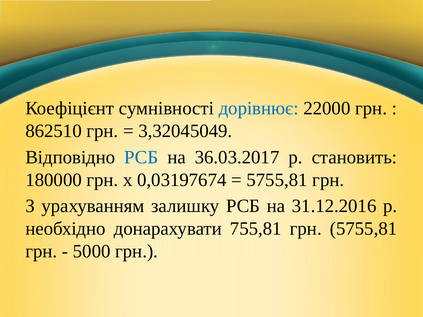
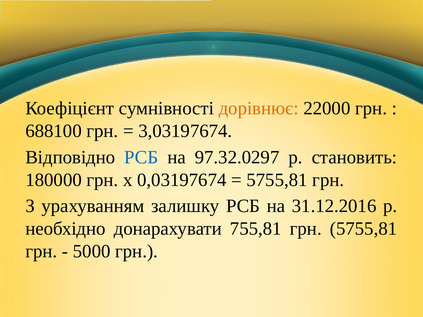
дорівнює colour: blue -> orange (259, 108)
862510: 862510 -> 688100 (54, 131)
3,32045049: 3,32045049 -> 3,03197674 (185, 131)
36.03.2017: 36.03.2017 -> 97.32.0297 (237, 157)
